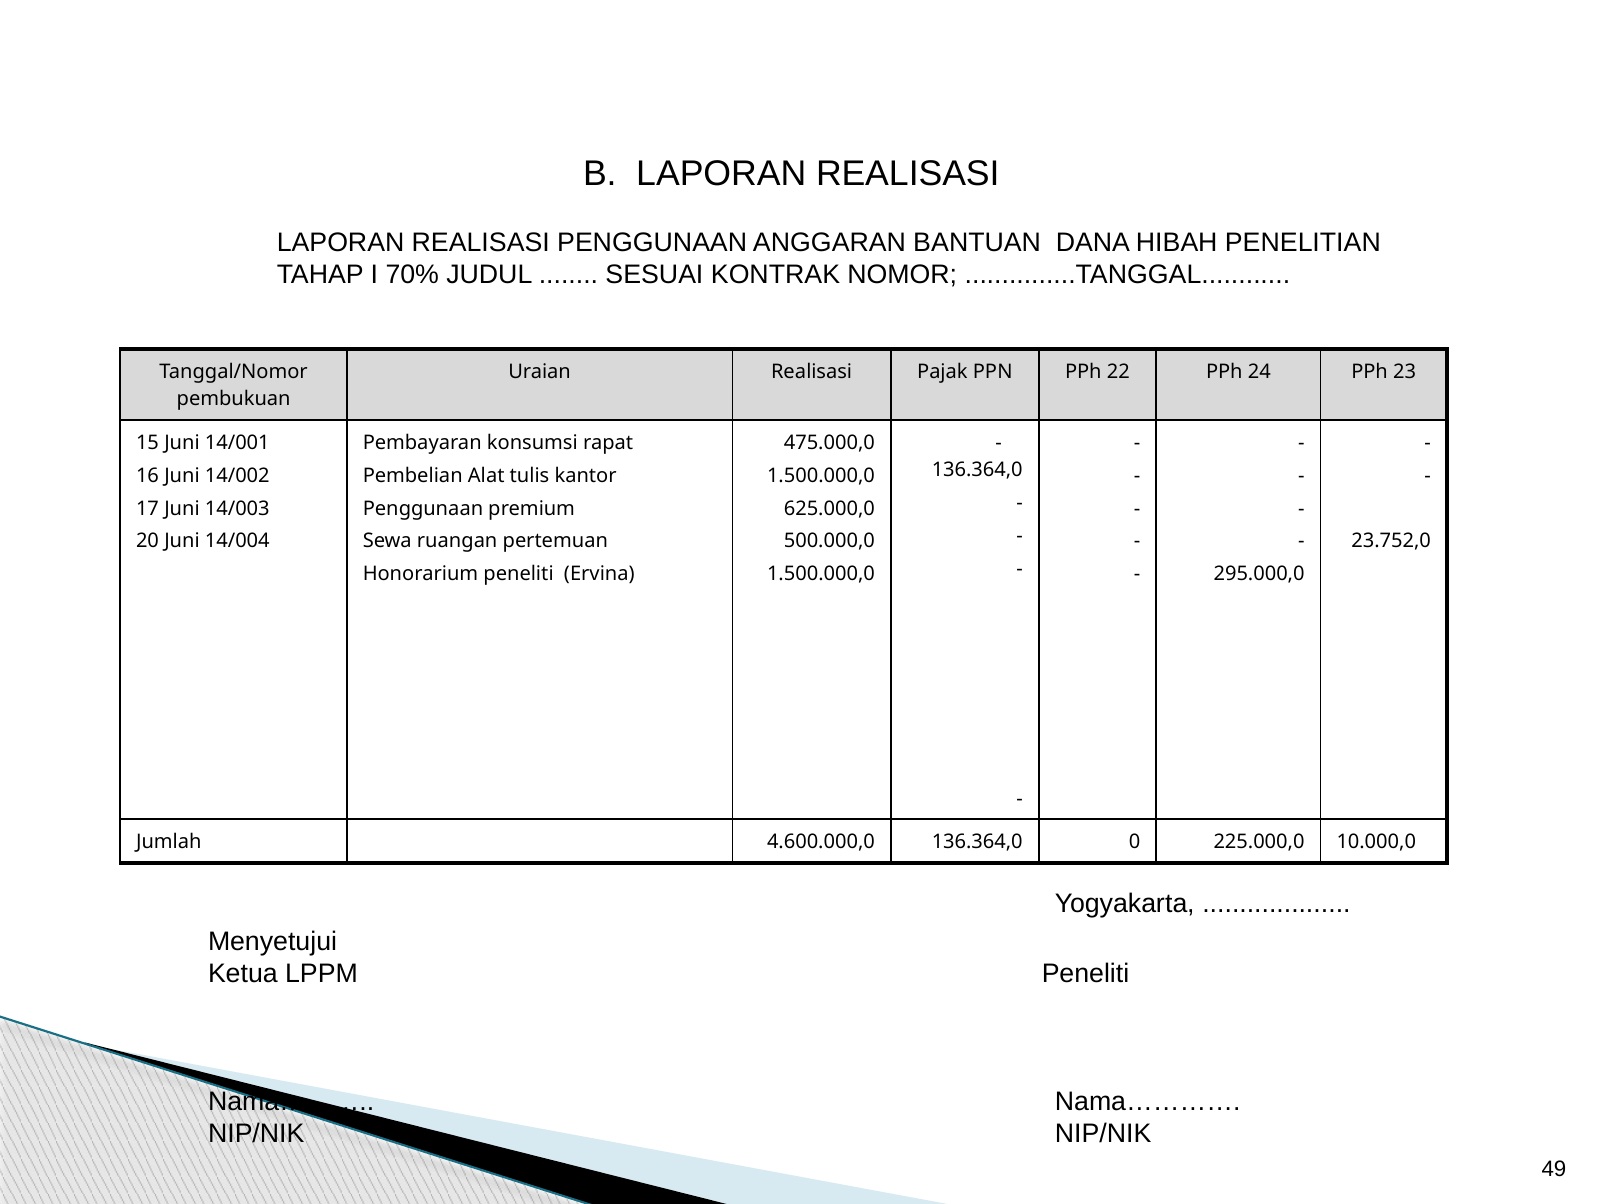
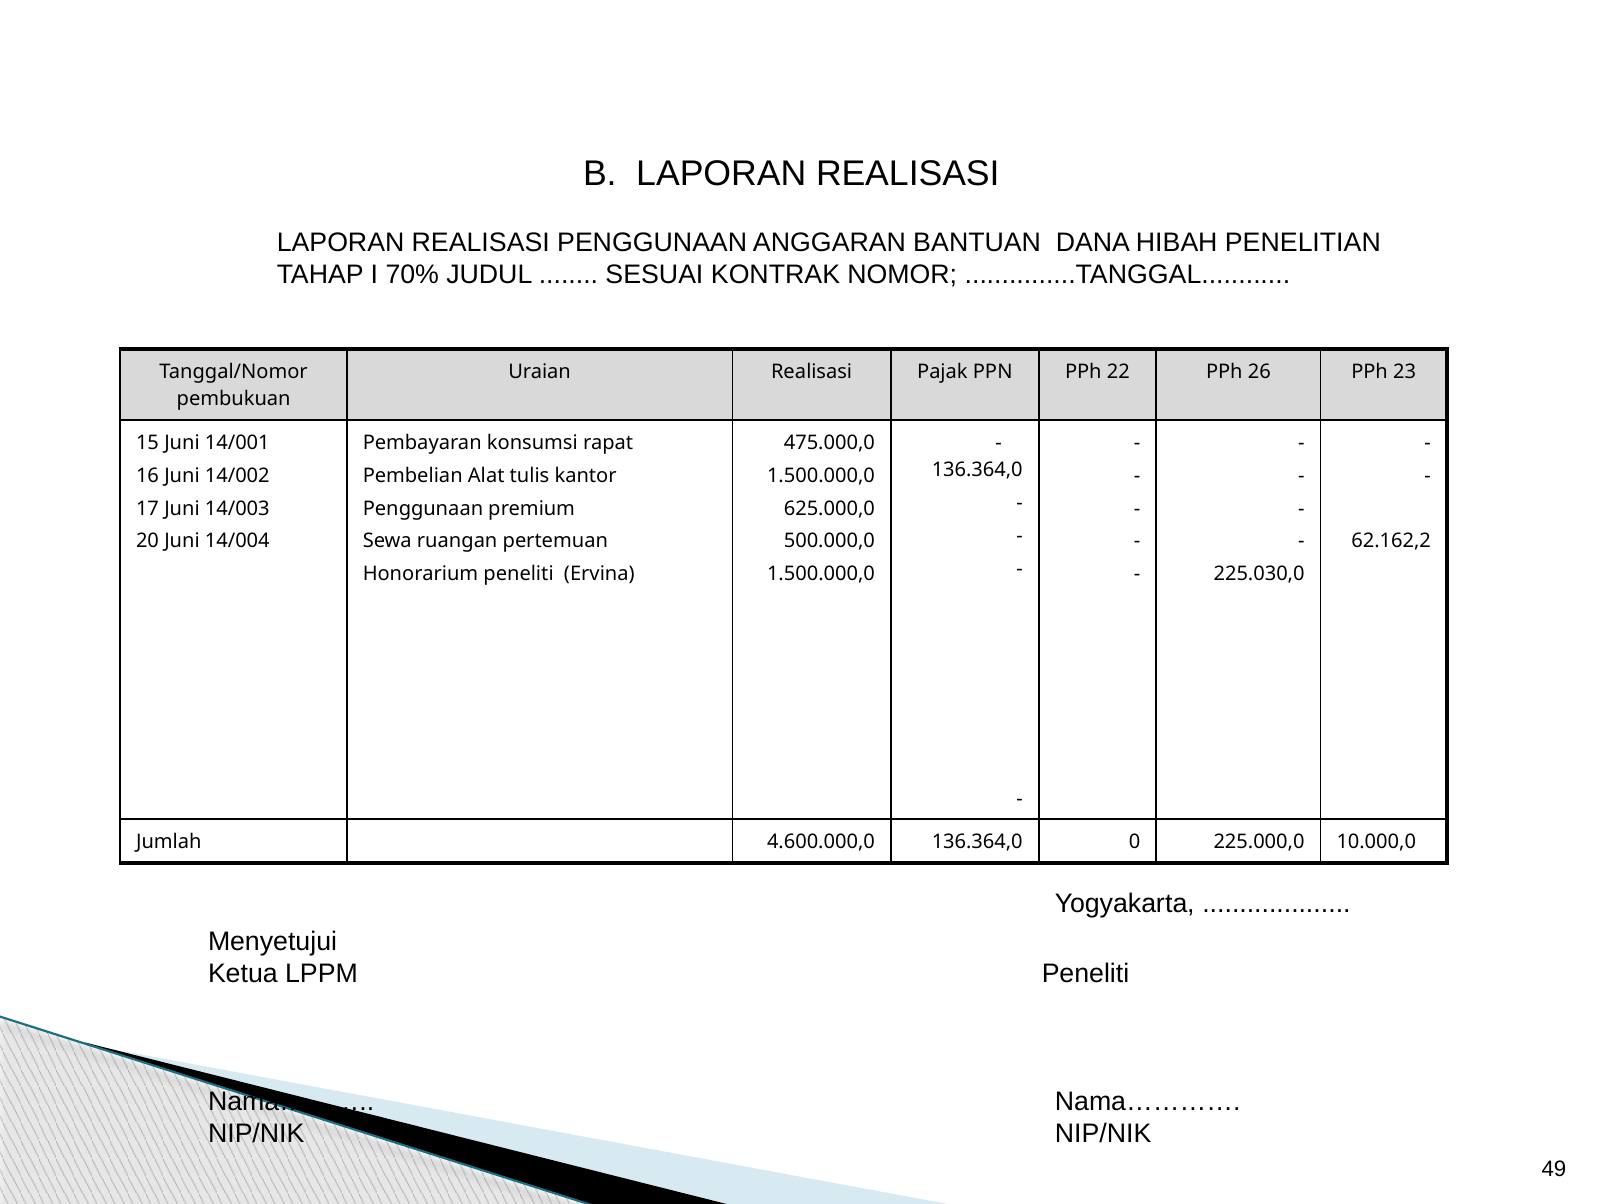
24: 24 -> 26 (1259, 372)
23.752,0: 23.752,0 -> 62.162,2 (1391, 541)
295.000,0: 295.000,0 -> 225.030,0 (1259, 574)
